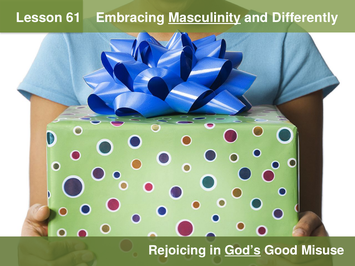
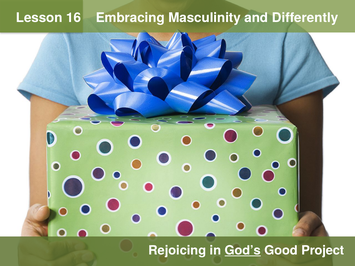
61: 61 -> 16 (74, 18)
Masculinity underline: present -> none (205, 18)
Misuse: Misuse -> Project (323, 251)
